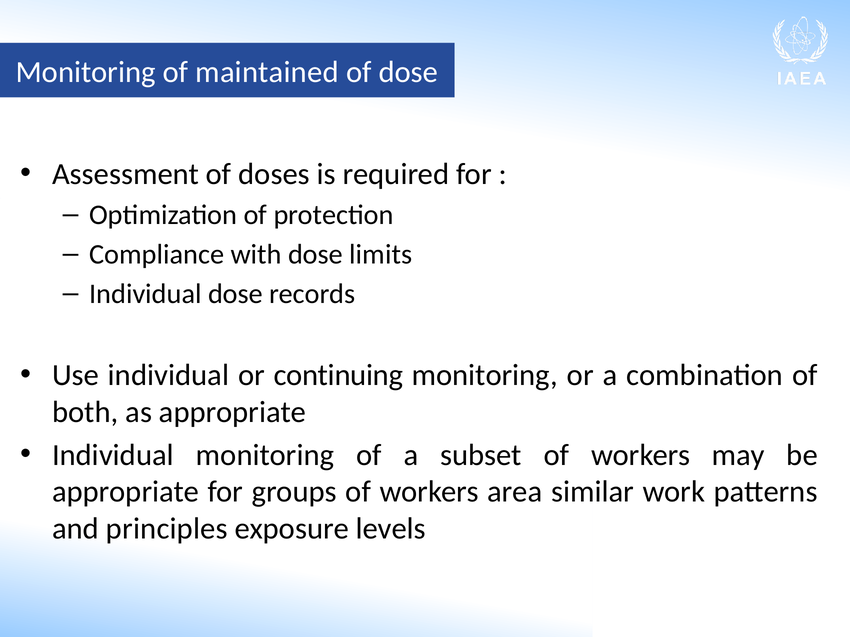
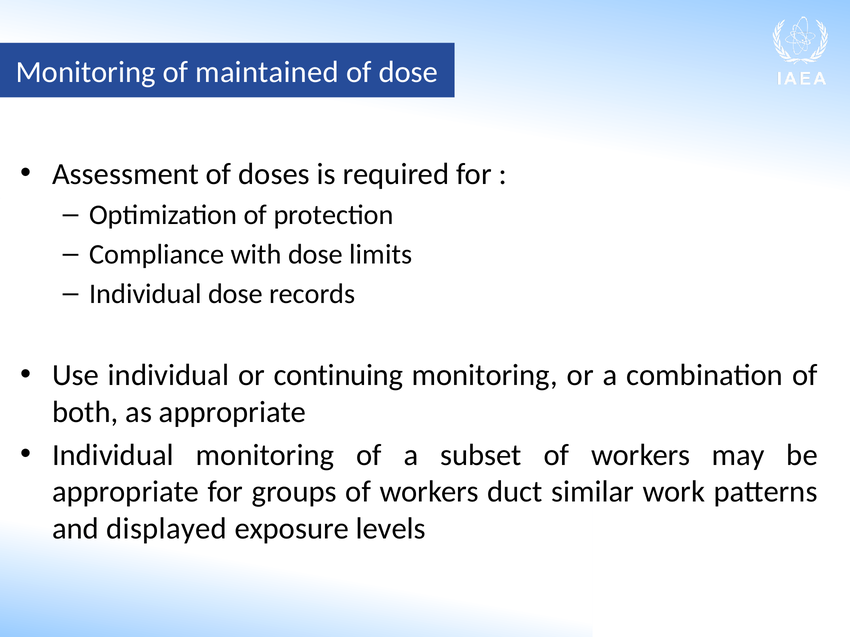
area: area -> duct (515, 492)
principles: principles -> displayed (167, 529)
